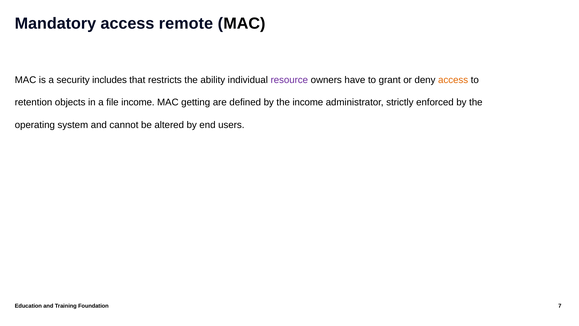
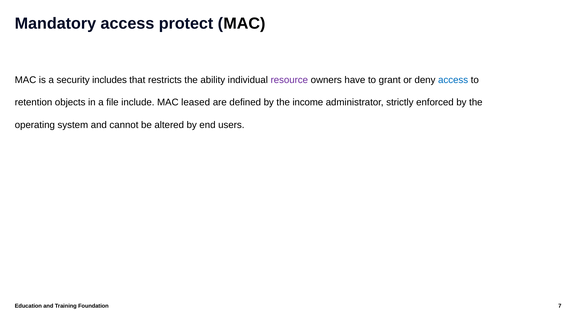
remote: remote -> protect (186, 23)
access colour: orange -> blue (453, 80)
file income: income -> include (138, 102)
getting: getting -> leased (196, 102)
